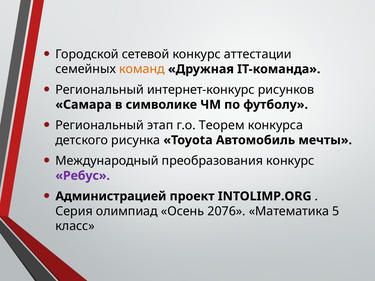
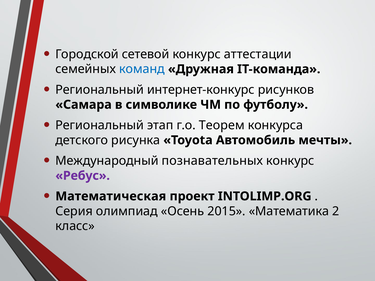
команд colour: orange -> blue (142, 69)
преобразования: преобразования -> познавательных (212, 161)
Администрацией: Администрацией -> Математическая (111, 196)
2076: 2076 -> 2015 (226, 211)
5: 5 -> 2 (336, 211)
